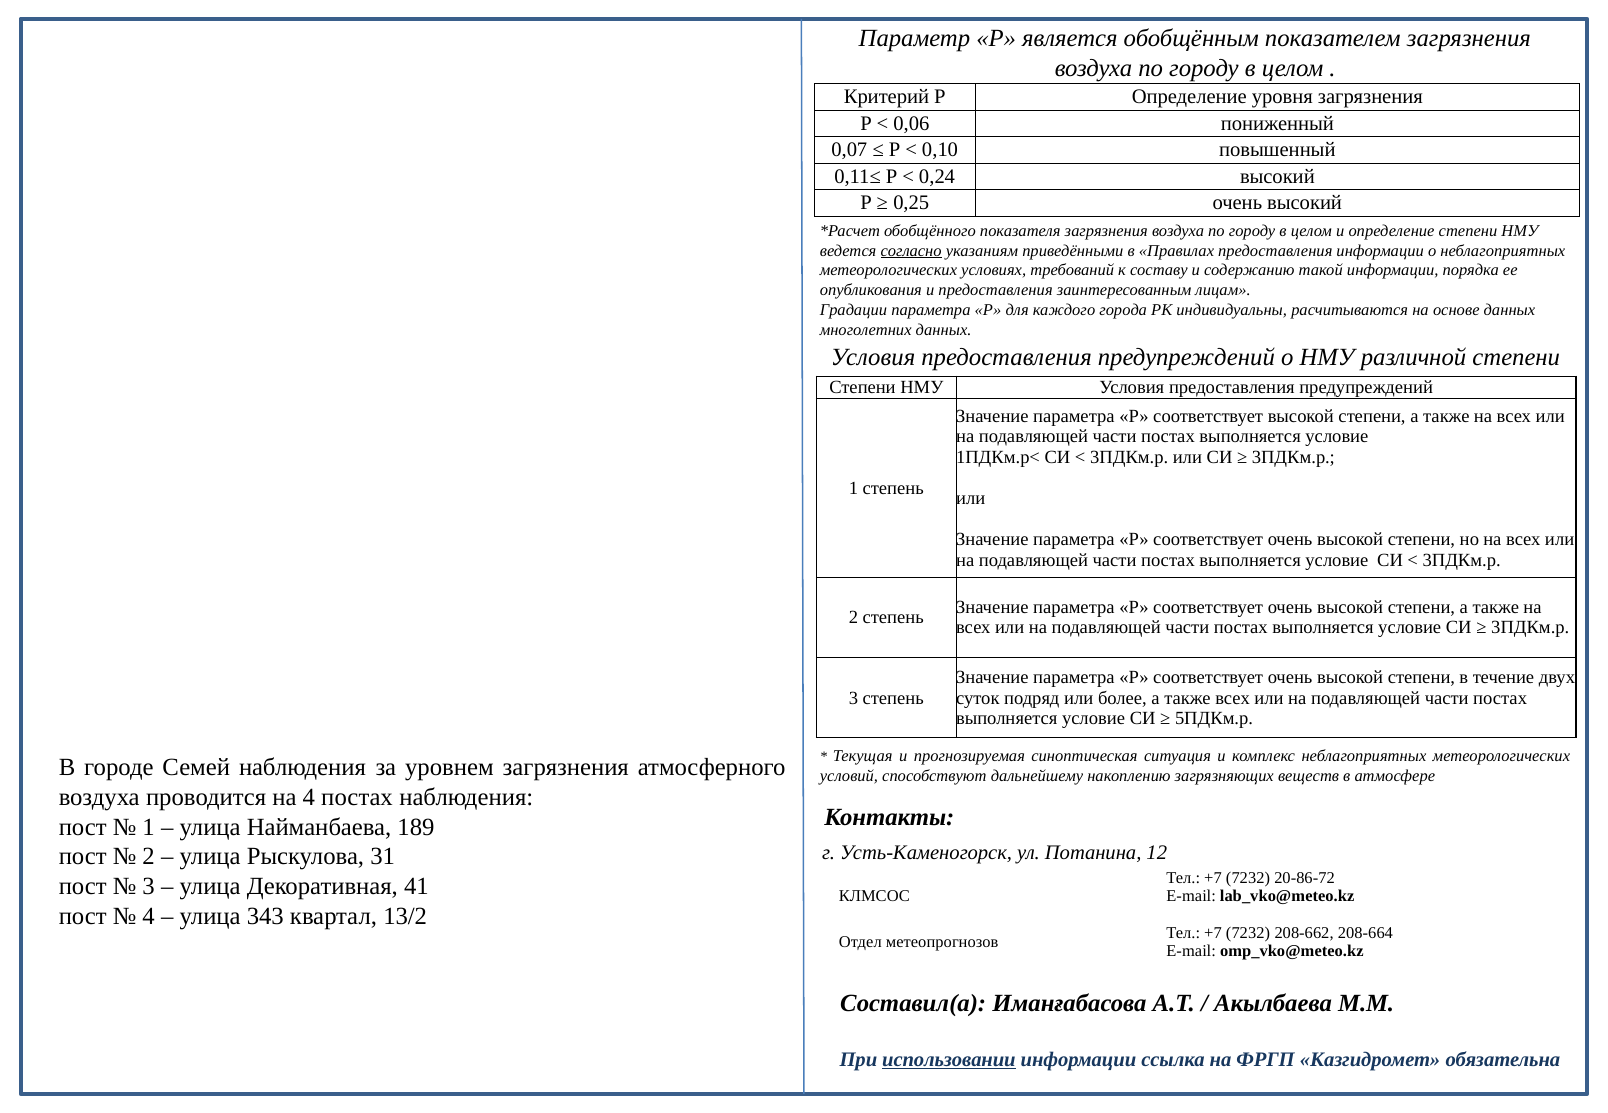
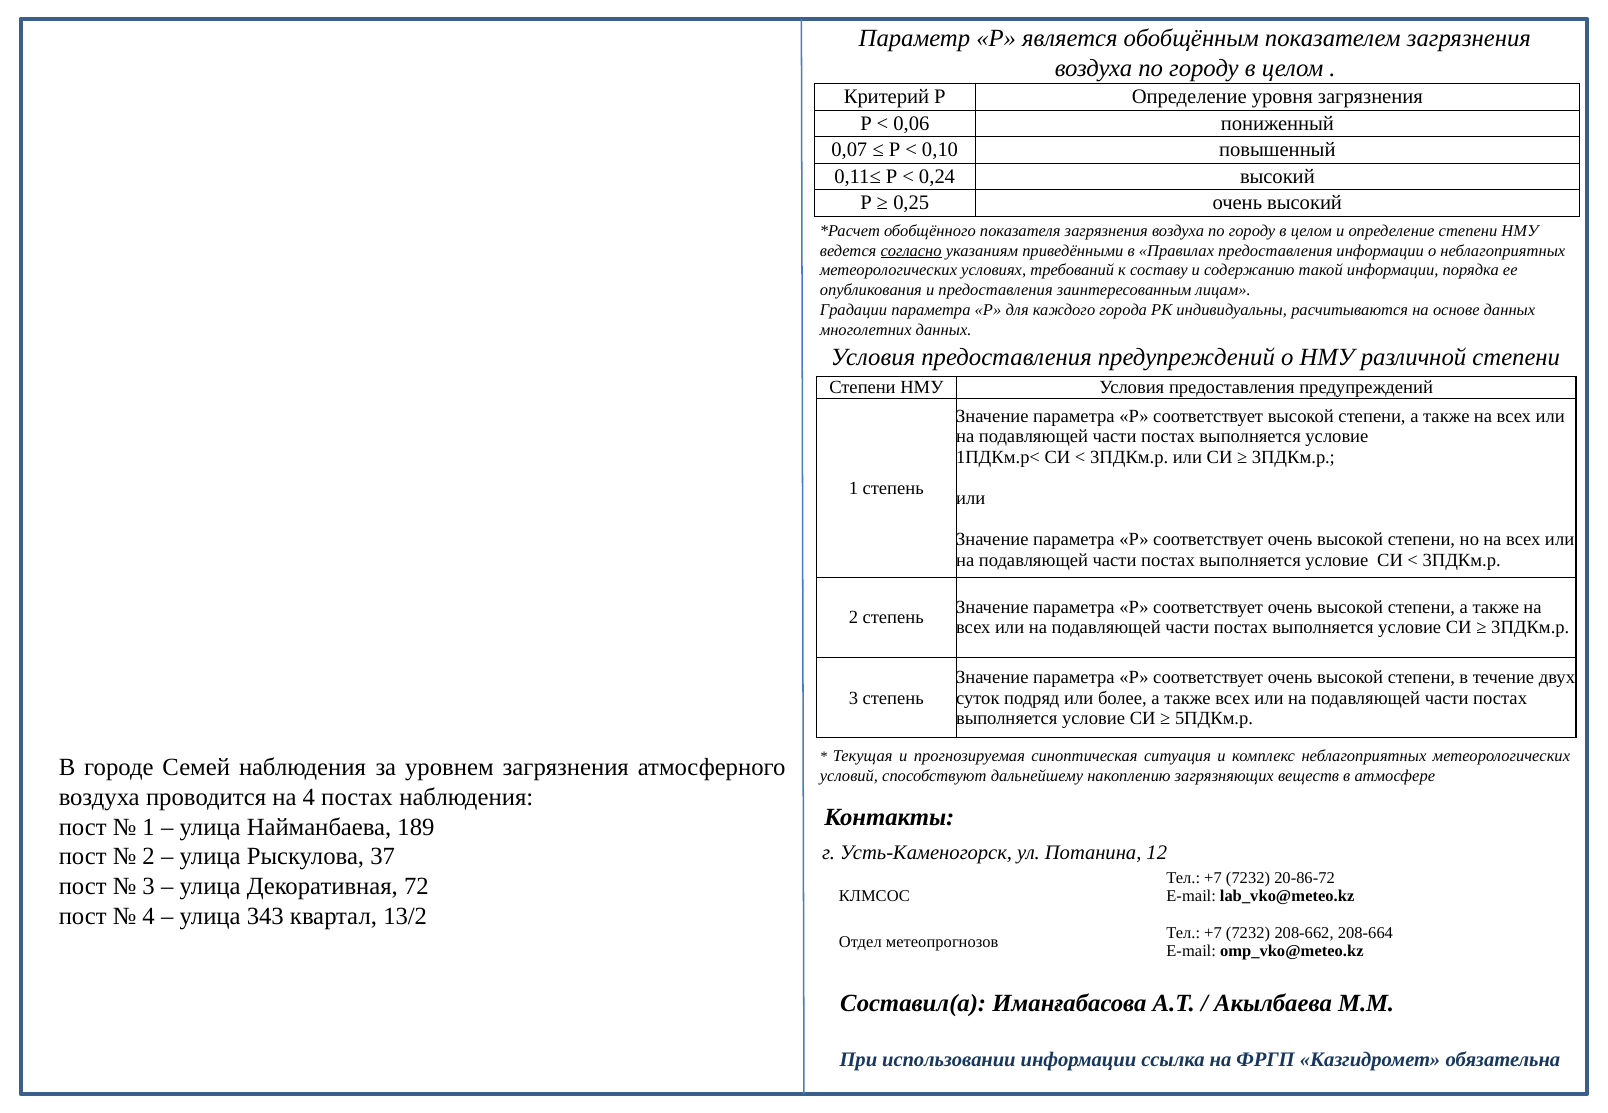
31: 31 -> 37 (383, 857)
41: 41 -> 72 (416, 886)
использовании underline: present -> none (949, 1060)
